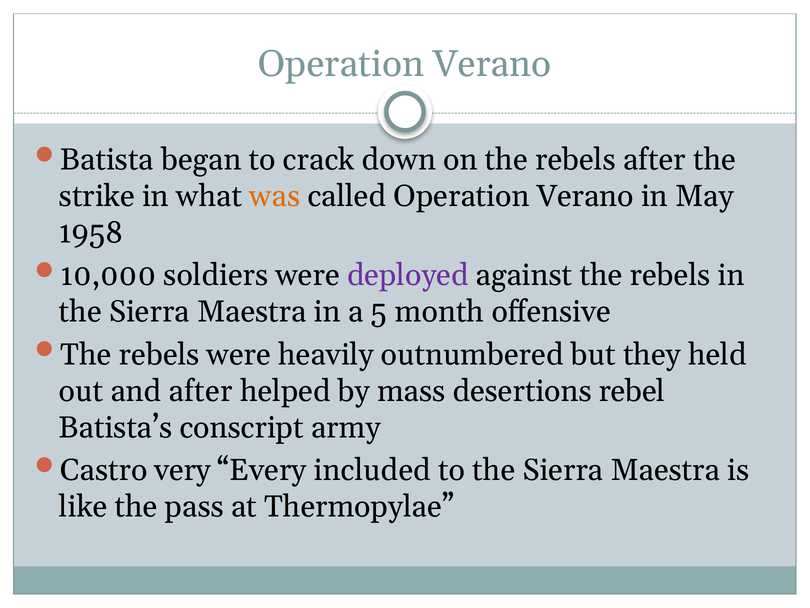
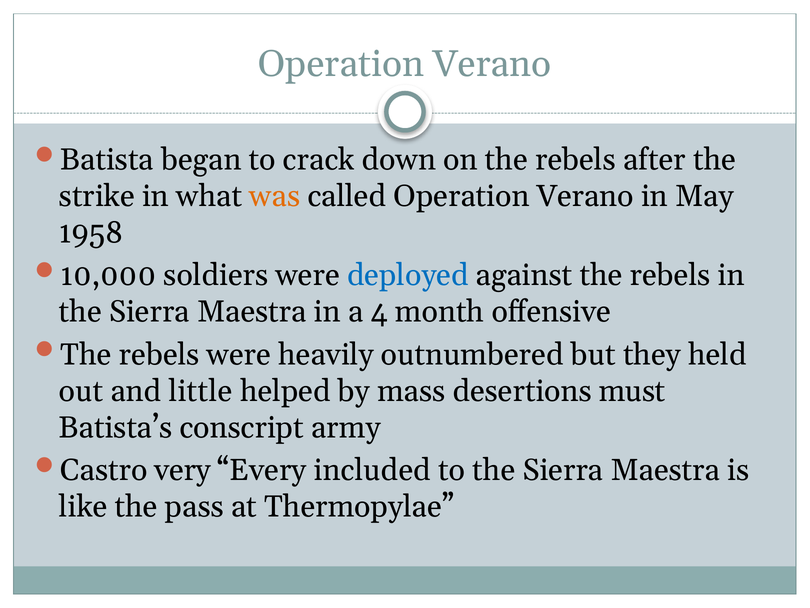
deployed colour: purple -> blue (408, 275)
5: 5 -> 4 (379, 312)
and after: after -> little (200, 391)
rebel: rebel -> must (632, 391)
